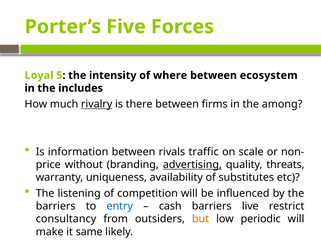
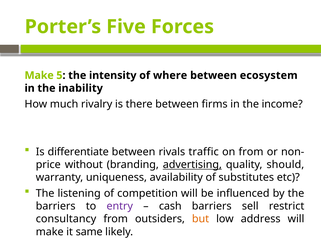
Loyal: Loyal -> Make (39, 76)
includes: includes -> inability (81, 88)
rivalry underline: present -> none (97, 104)
among: among -> income (282, 104)
information: information -> differentiate (78, 152)
on scale: scale -> from (251, 152)
threats: threats -> should (285, 165)
entry colour: blue -> purple (120, 207)
live: live -> sell (250, 207)
periodic: periodic -> address (261, 220)
